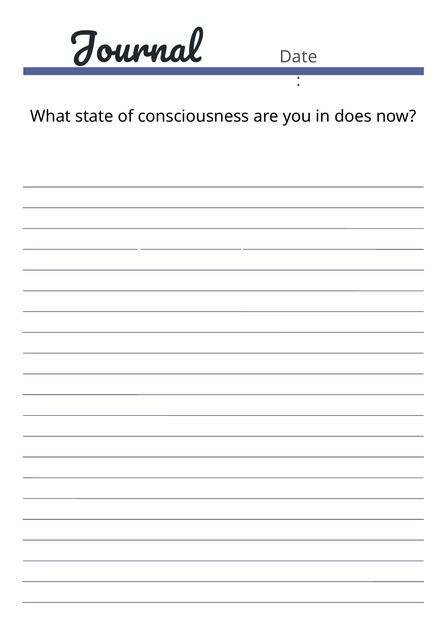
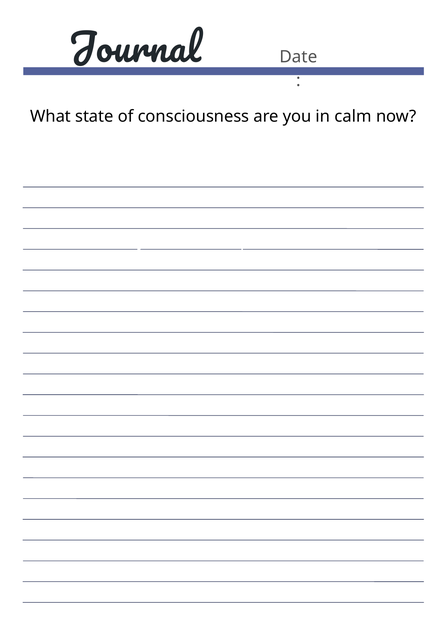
does: does -> calm (353, 116)
